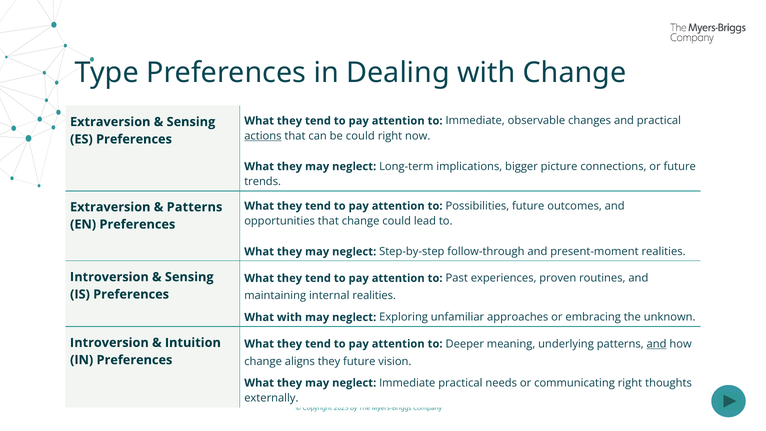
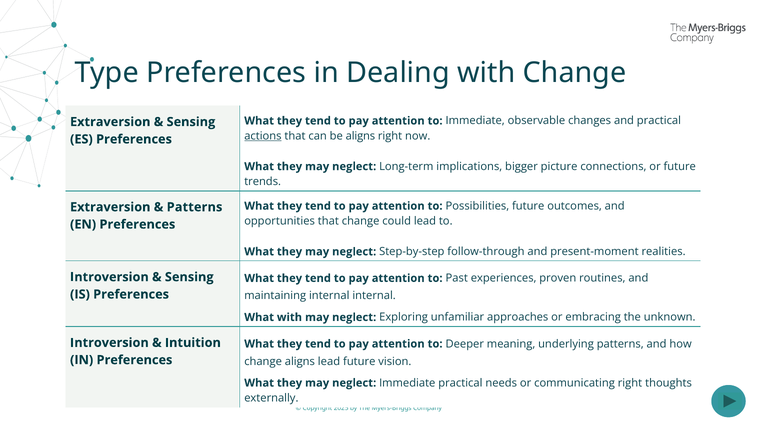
be could: could -> aligns (360, 136)
internal realities: realities -> internal (374, 296)
and underline: present -> none (657, 344)
aligns they: they -> lead (329, 361)
